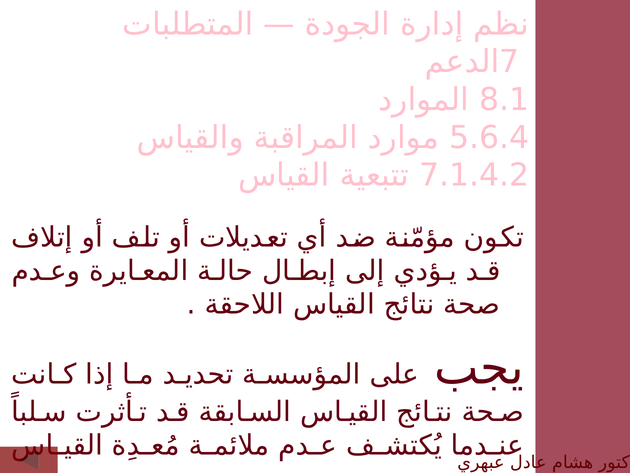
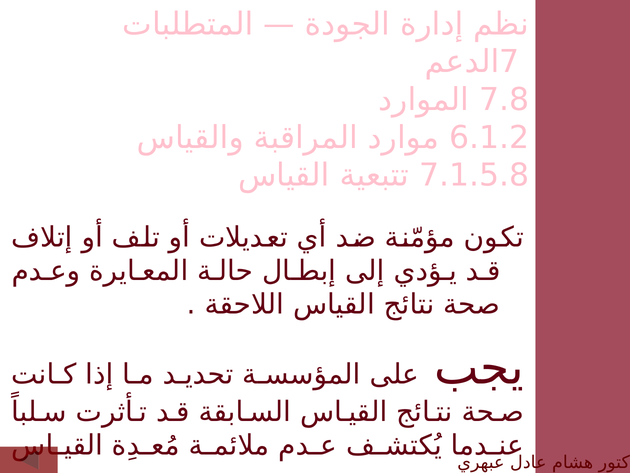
8.1: 8.1 -> 7.8 (504, 100)
5.6.4: 5.6.4 -> 6.1.2 (489, 138)
7.1.4.2: 7.1.4.2 -> 7.1.5.8 (474, 175)
